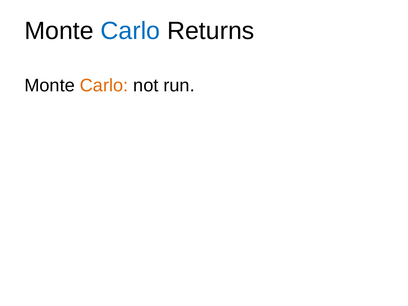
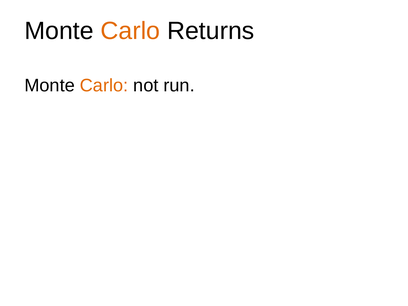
Carlo colour: blue -> orange (130, 31)
